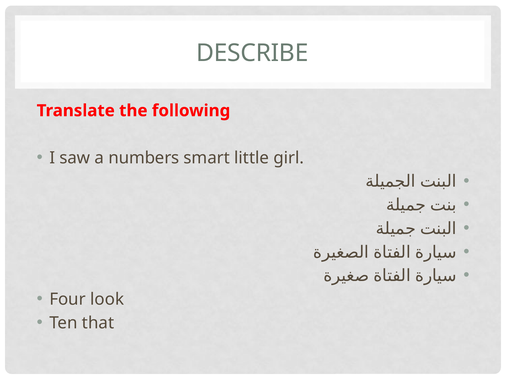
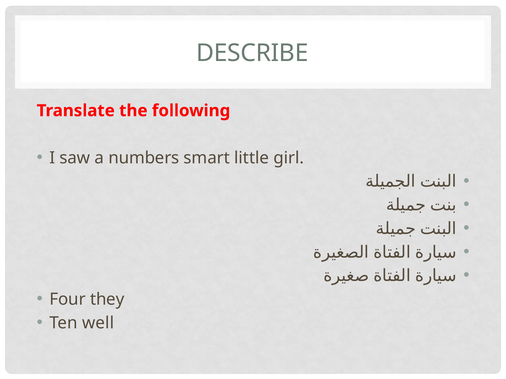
look: look -> they (107, 300)
that: that -> well (98, 323)
